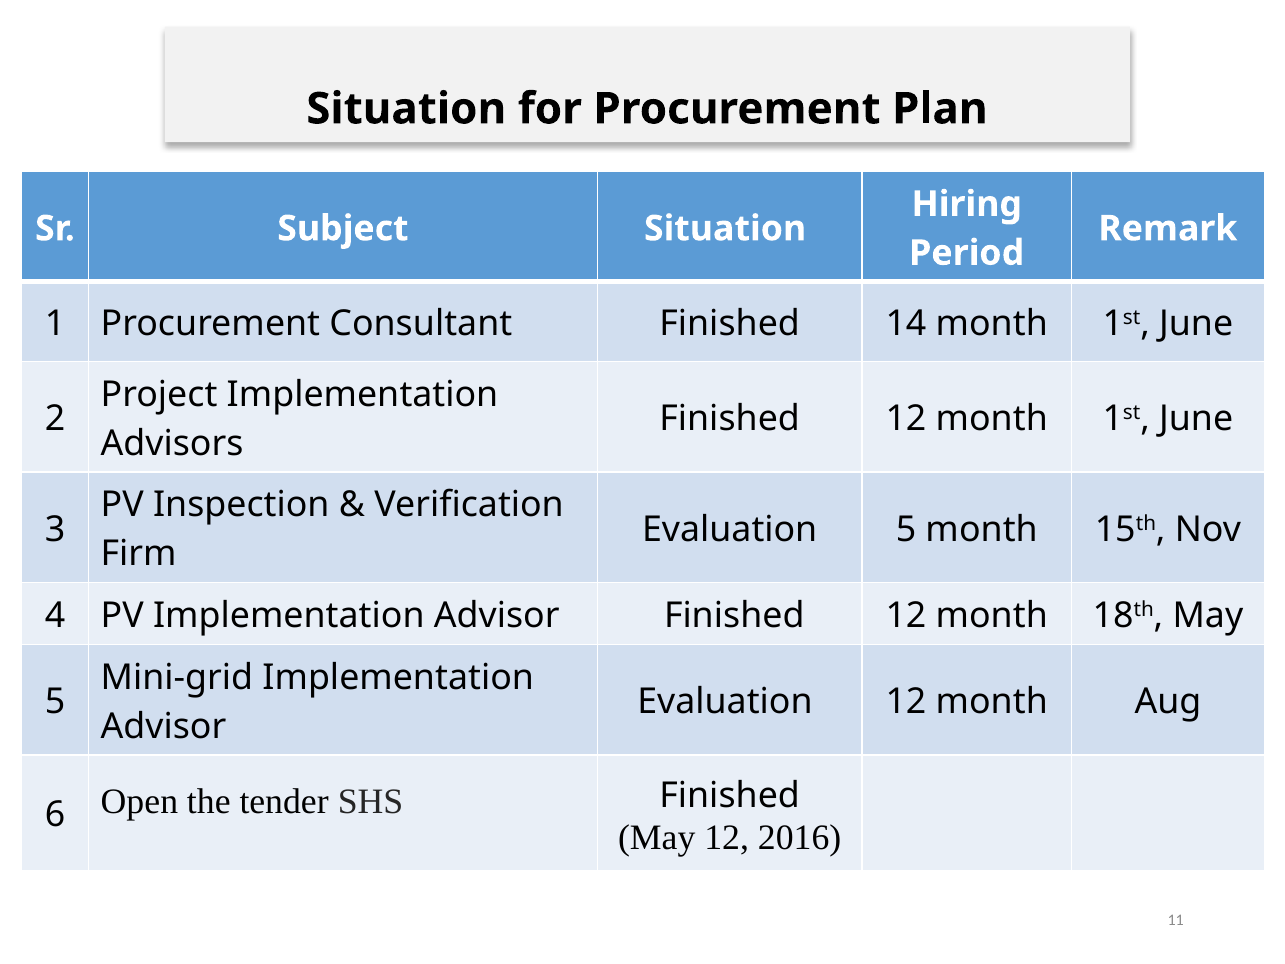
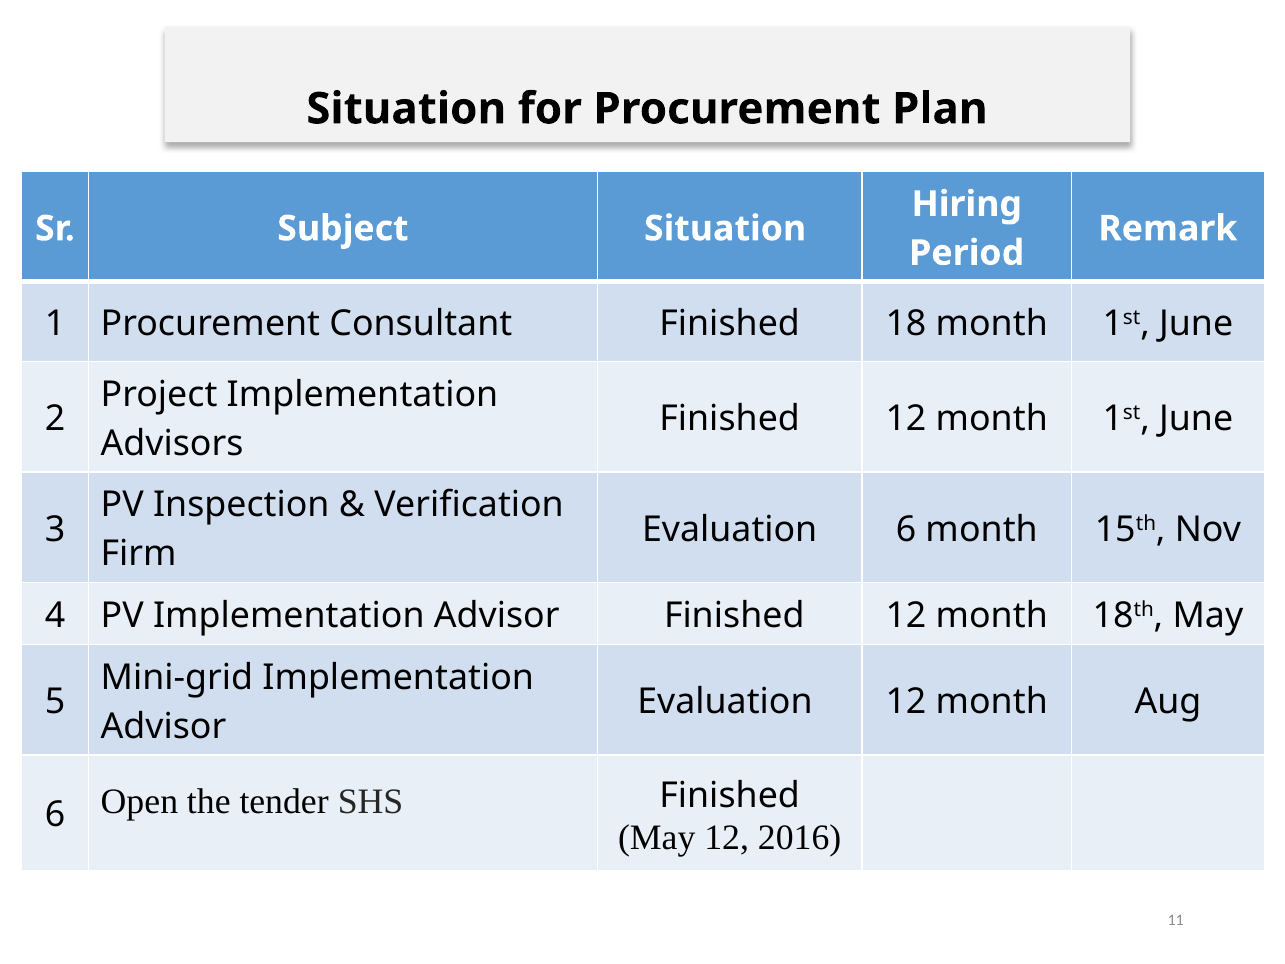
14: 14 -> 18 (906, 324)
Evaluation 5: 5 -> 6 (906, 529)
